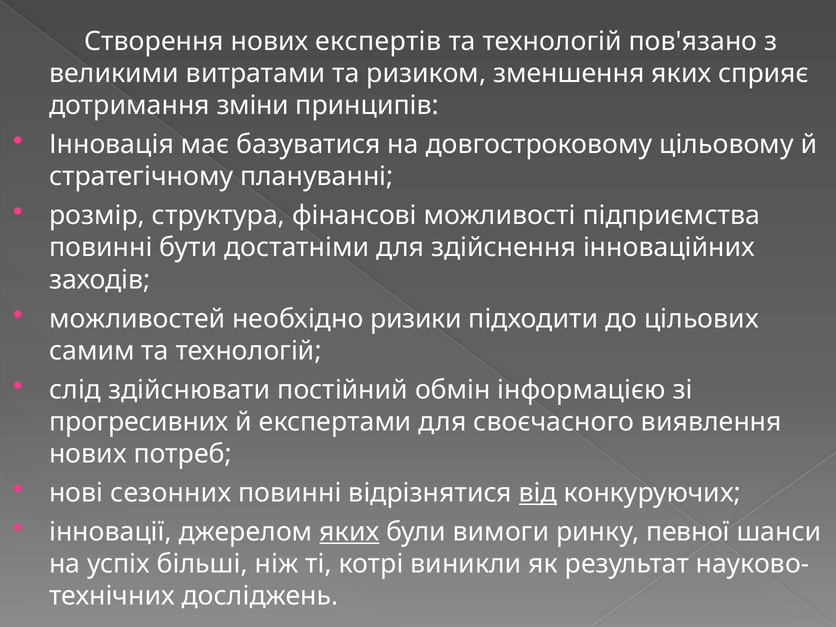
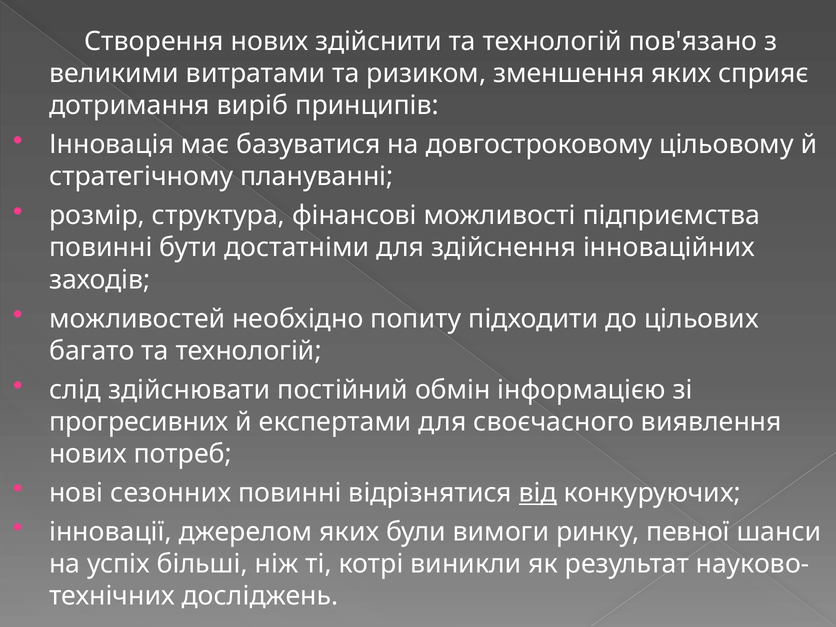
експертів: експертів -> здійснити (378, 42)
зміни: зміни -> виріб (252, 106)
ризики: ризики -> попиту (416, 319)
самим: самим -> багато (92, 351)
яких underline: present -> none (349, 532)
